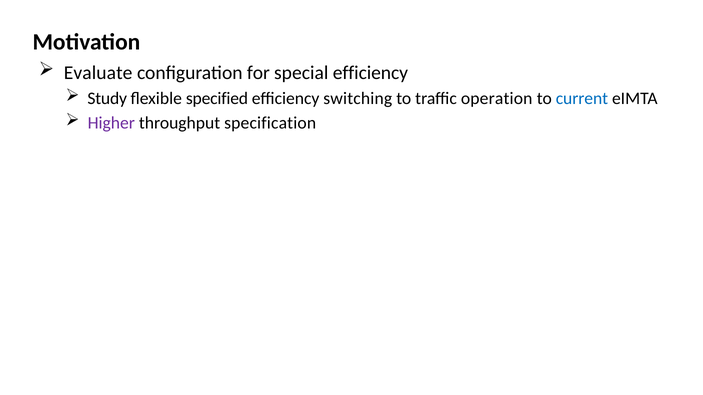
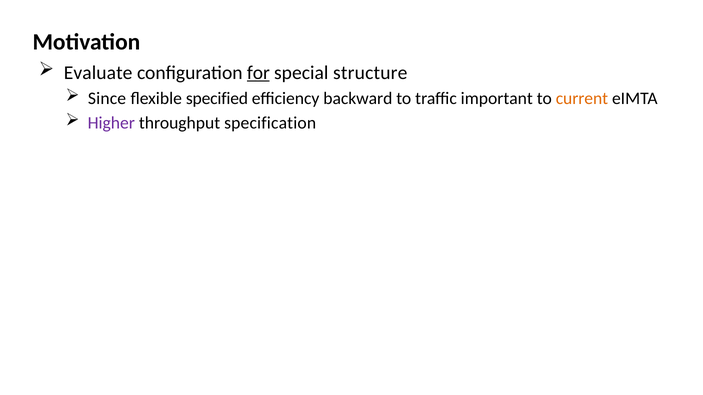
for underline: none -> present (258, 73)
special efficiency: efficiency -> structure (370, 73)
Study: Study -> Since (107, 98)
switching: switching -> backward (358, 98)
operation: operation -> important (497, 98)
current colour: blue -> orange (582, 98)
